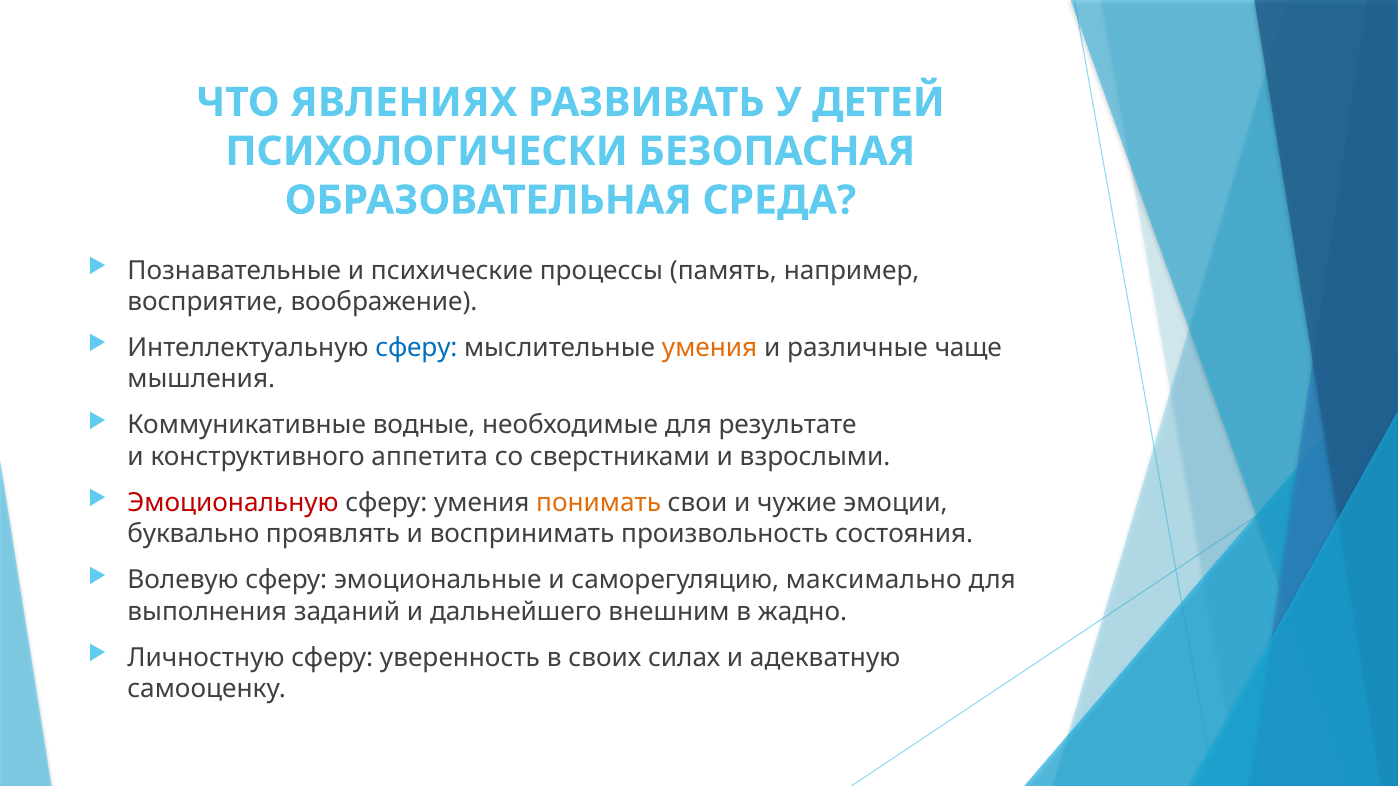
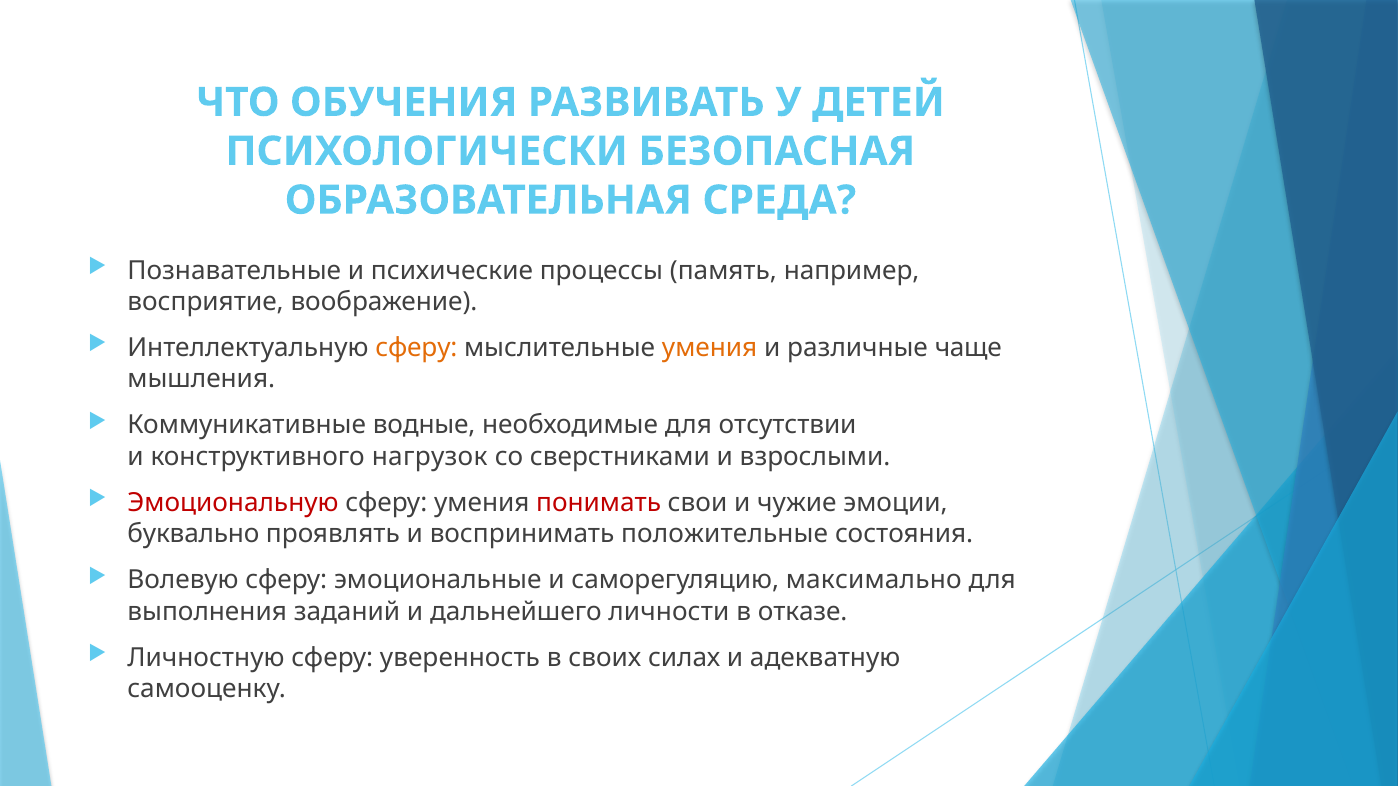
ЯВЛЕНИЯХ: ЯВЛЕНИЯХ -> ОБУЧЕНИЯ (404, 102)
сферу colour: blue -> orange (416, 348)
результате: результате -> отсутствии (788, 426)
аппетита: аппетита -> нагрузок (430, 457)
понимать colour: orange -> red (599, 503)
произвольность: произвольность -> положительные (725, 534)
внешним: внешним -> личности (669, 612)
жадно: жадно -> отказе (803, 612)
